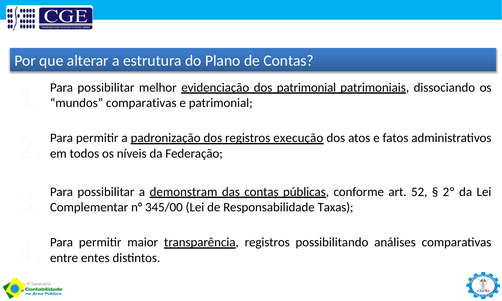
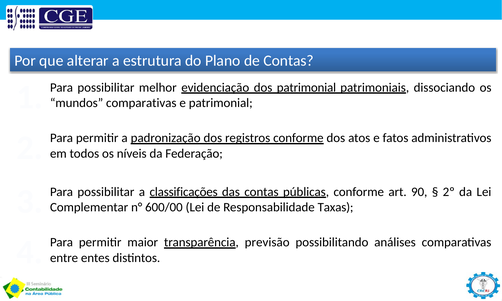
registros execução: execução -> conforme (298, 138)
demonstram: demonstram -> classificações (184, 192)
52: 52 -> 90 (419, 192)
345/00: 345/00 -> 600/00 (164, 207)
transparência registros: registros -> previsão (267, 242)
